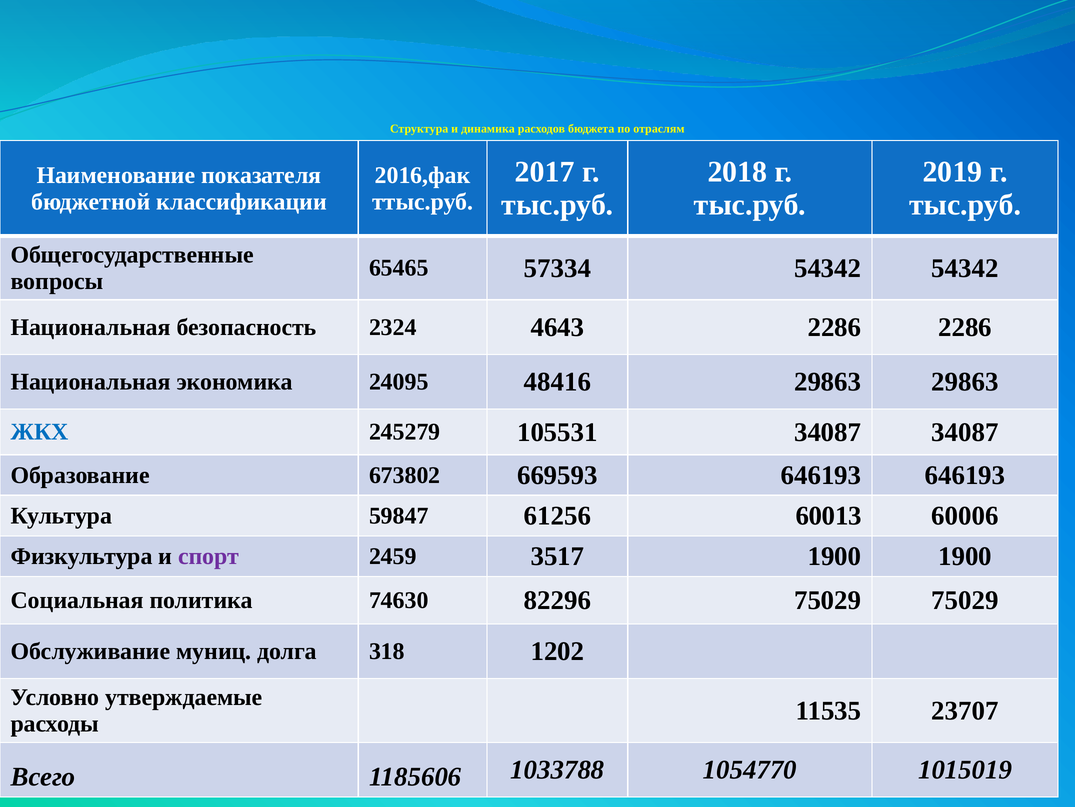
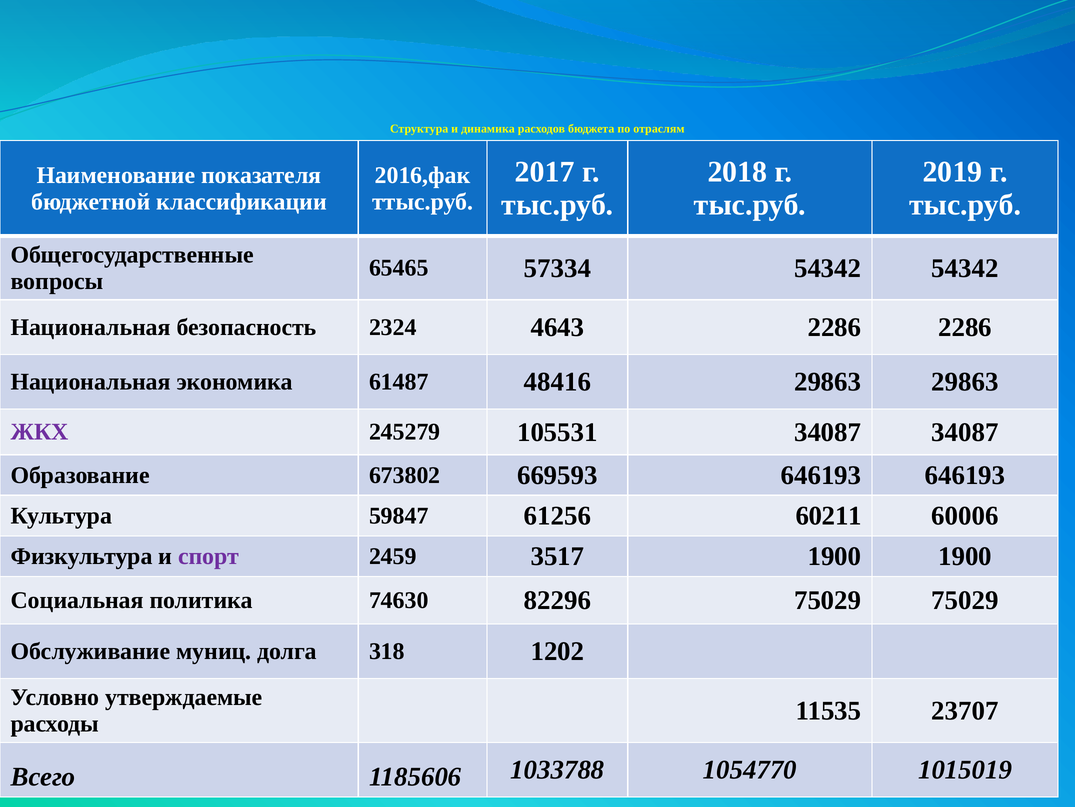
24095: 24095 -> 61487 (399, 382)
ЖКХ colour: blue -> purple (40, 432)
60013: 60013 -> 60211 (829, 515)
